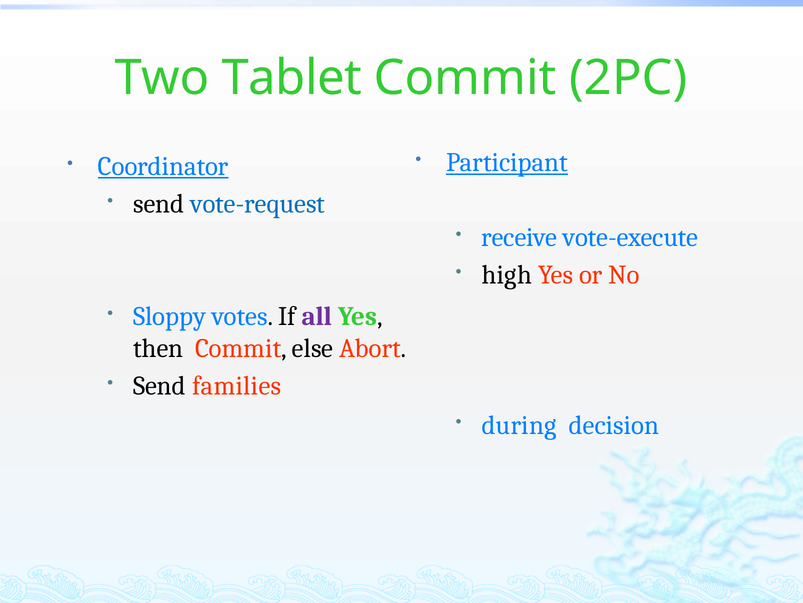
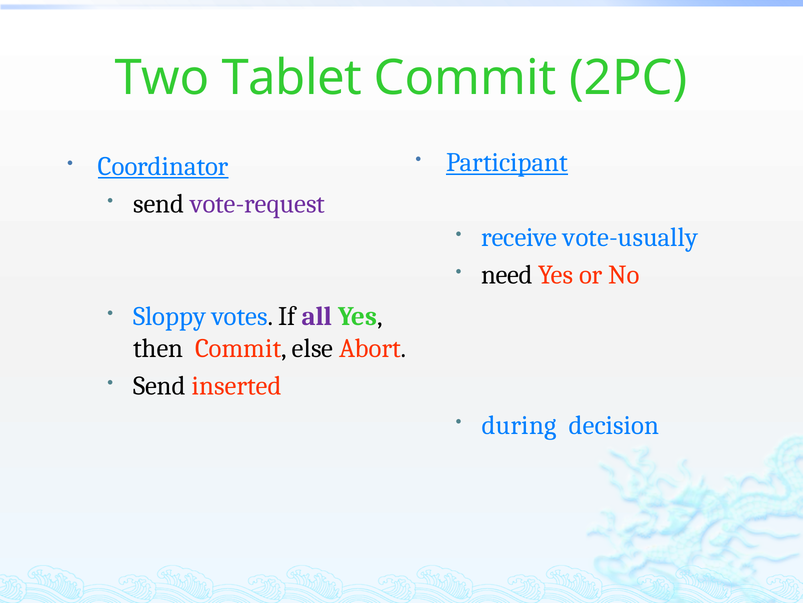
vote-request colour: blue -> purple (258, 204)
vote-execute: vote-execute -> vote-usually (630, 237)
high: high -> need (507, 275)
families: families -> inserted (237, 385)
